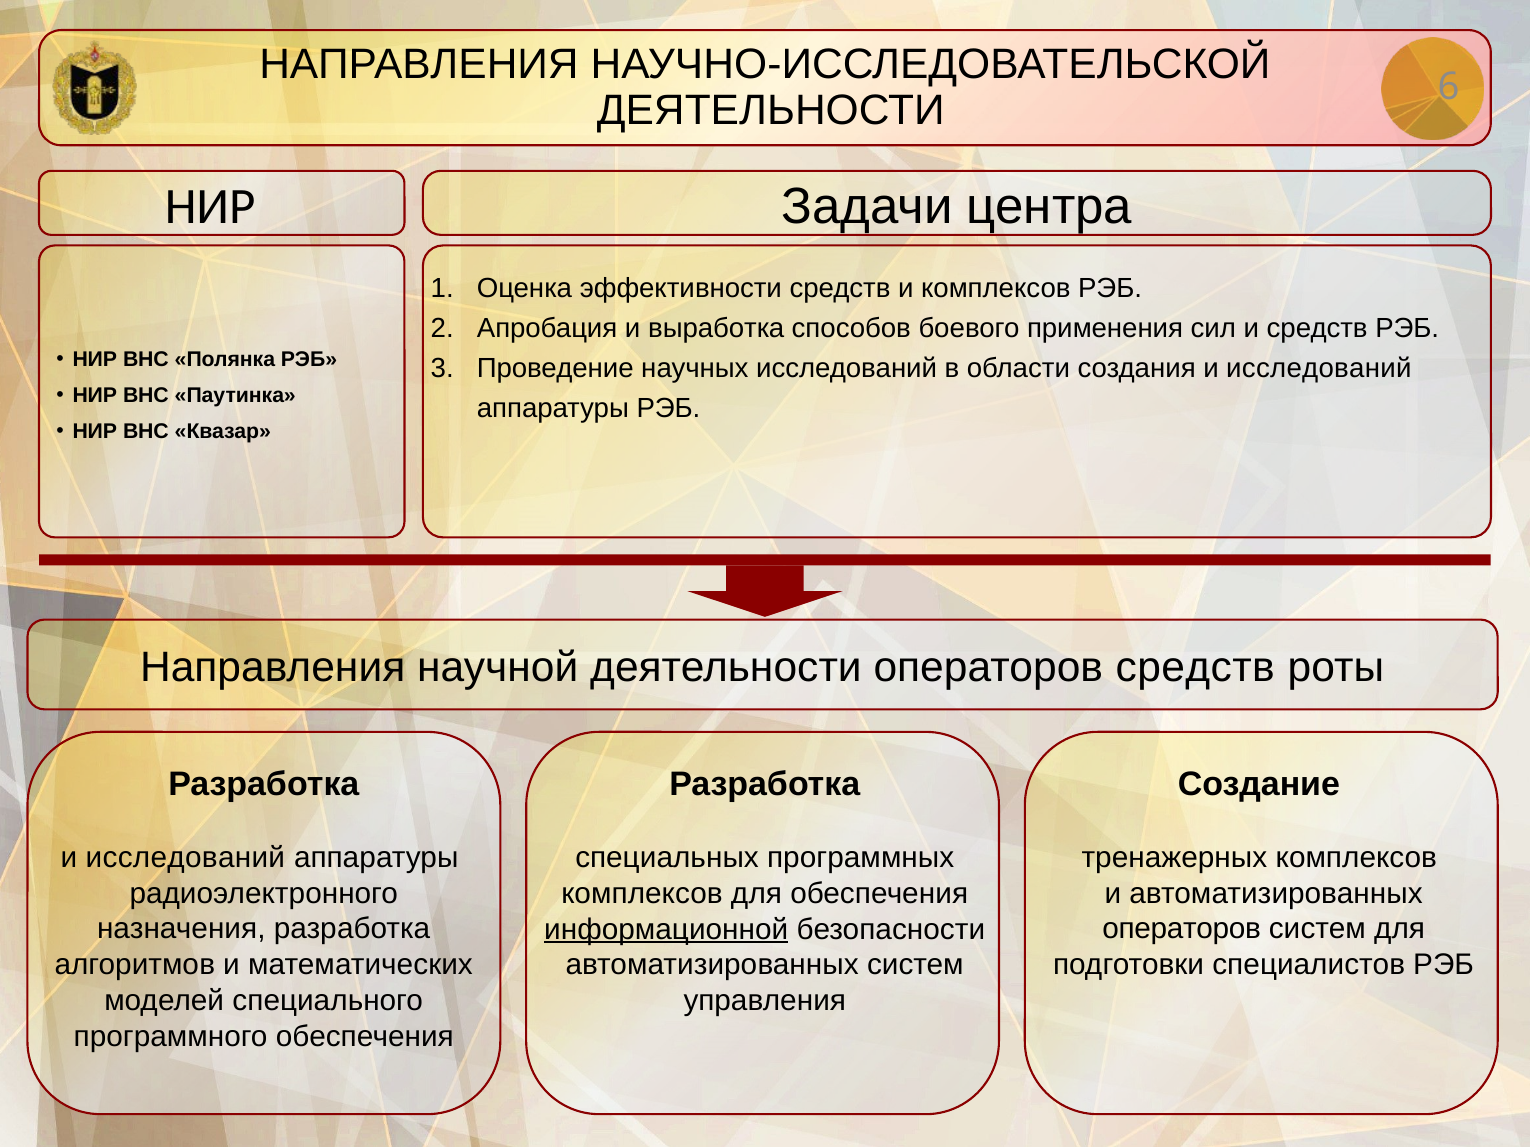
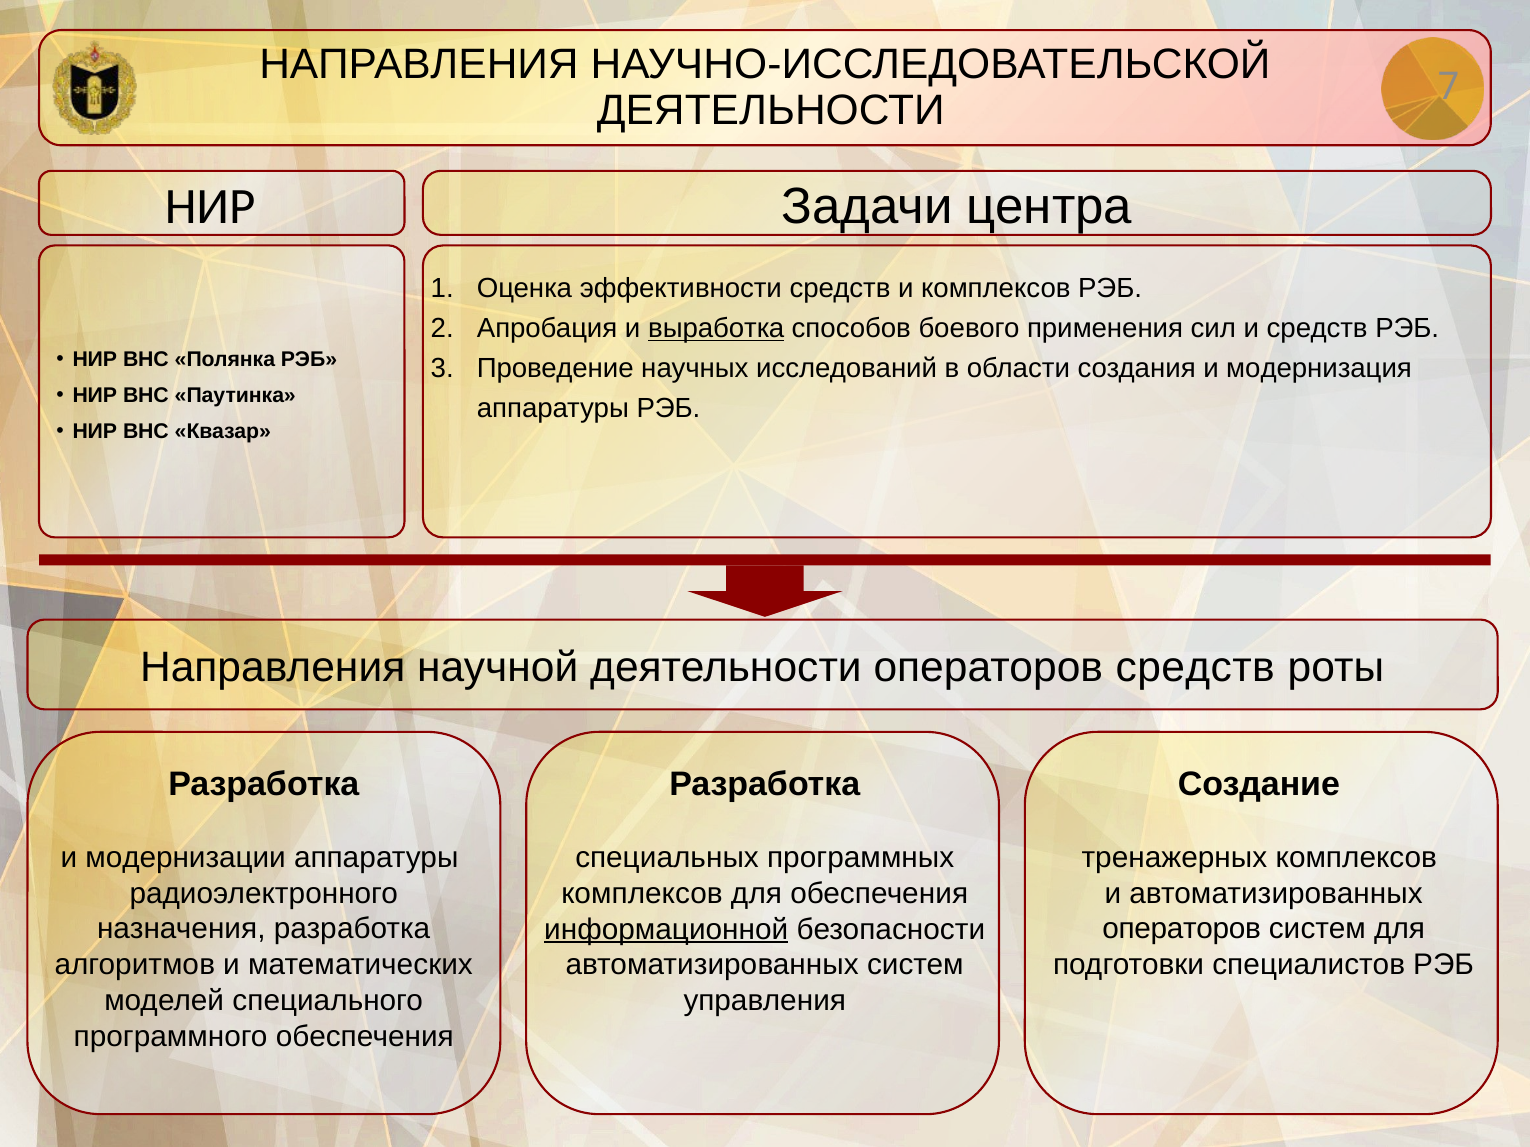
6: 6 -> 7 (1448, 87)
выработка underline: none -> present (716, 329)
создания и исследований: исследований -> модернизация (1319, 368)
исследований: исследований -> модернизации (186, 858)
